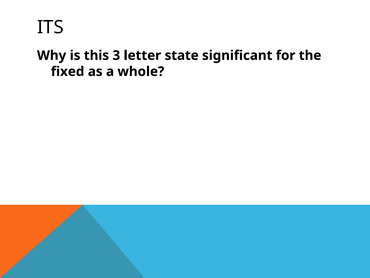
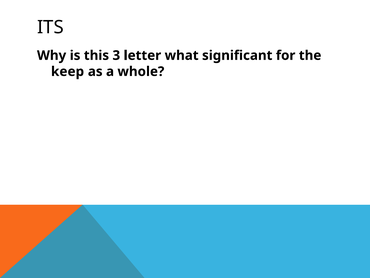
state: state -> what (182, 55)
fixed: fixed -> keep (68, 71)
